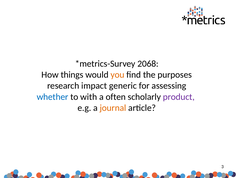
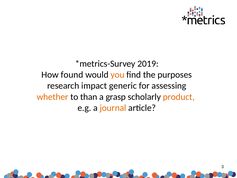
2068: 2068 -> 2019 (148, 64)
things: things -> found (72, 75)
whether colour: blue -> orange (53, 97)
with: with -> than (89, 97)
often: often -> grasp (116, 97)
product colour: purple -> orange (179, 97)
